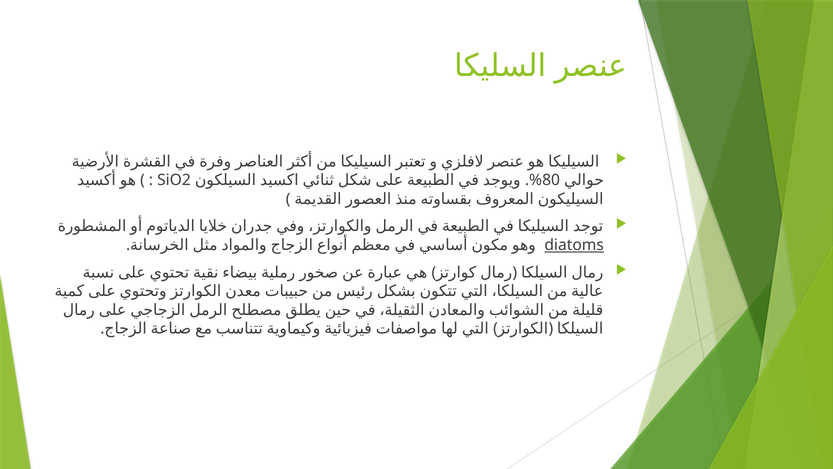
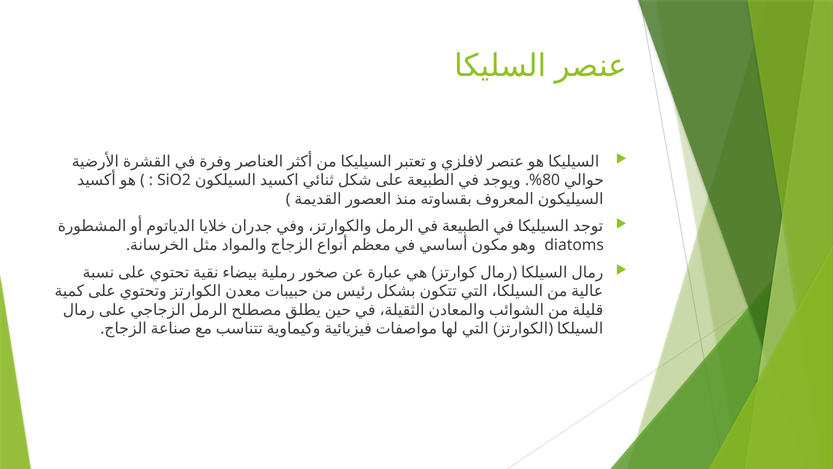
diatoms underline: present -> none (574, 245)
